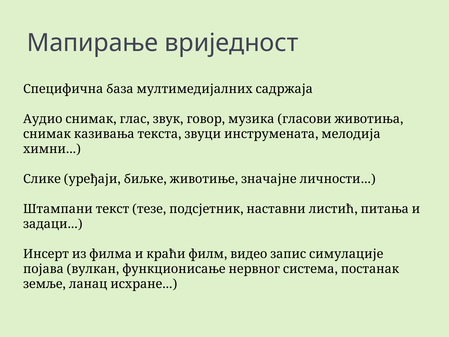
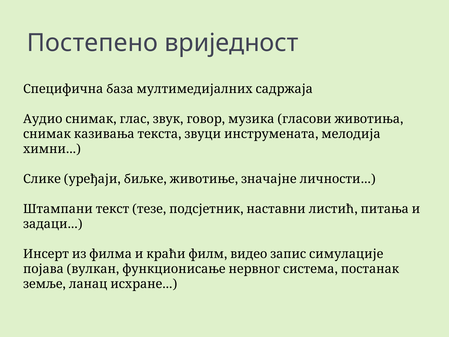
Мапирање: Мапирање -> Постепено (92, 43)
